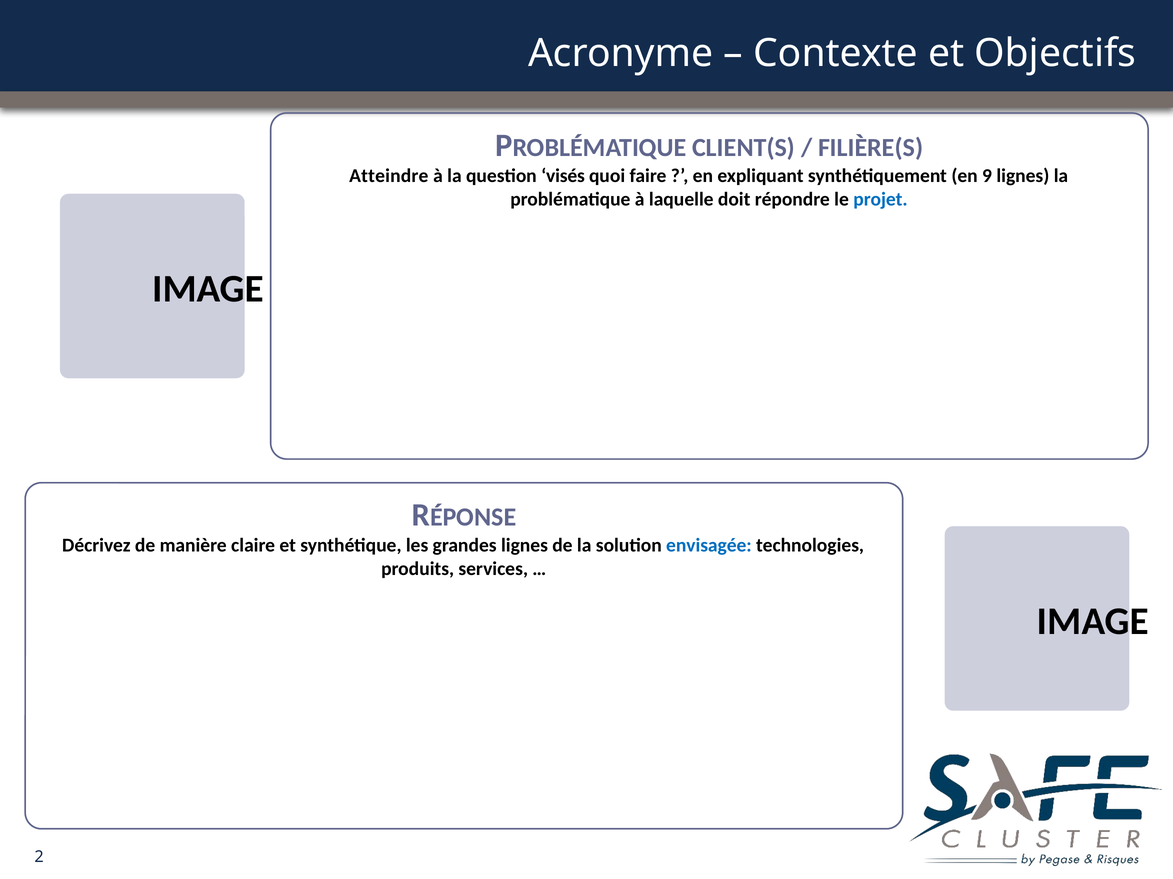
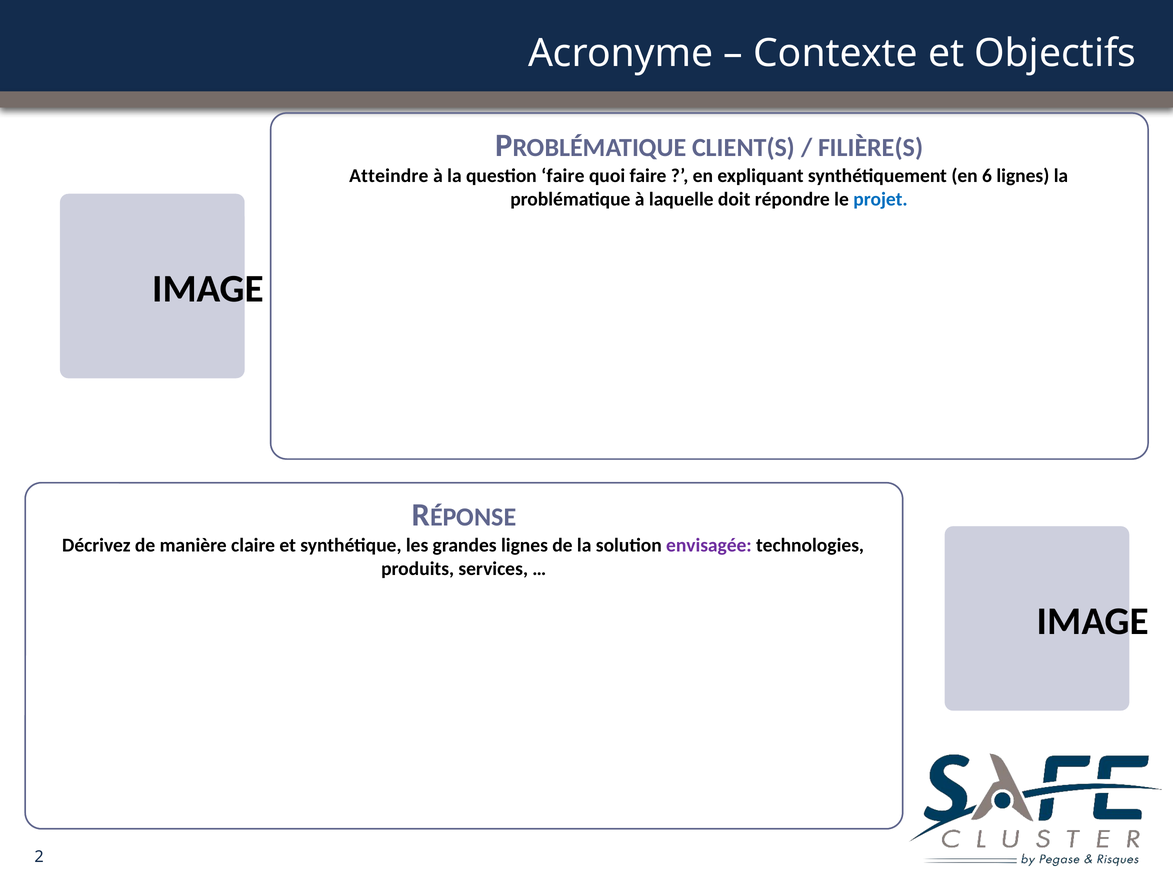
question visés: visés -> faire (563, 176)
9: 9 -> 6 (987, 176)
envisagée colour: blue -> purple (709, 546)
